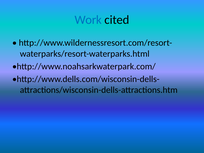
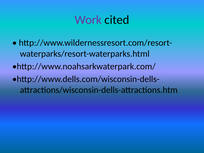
Work colour: blue -> purple (88, 20)
